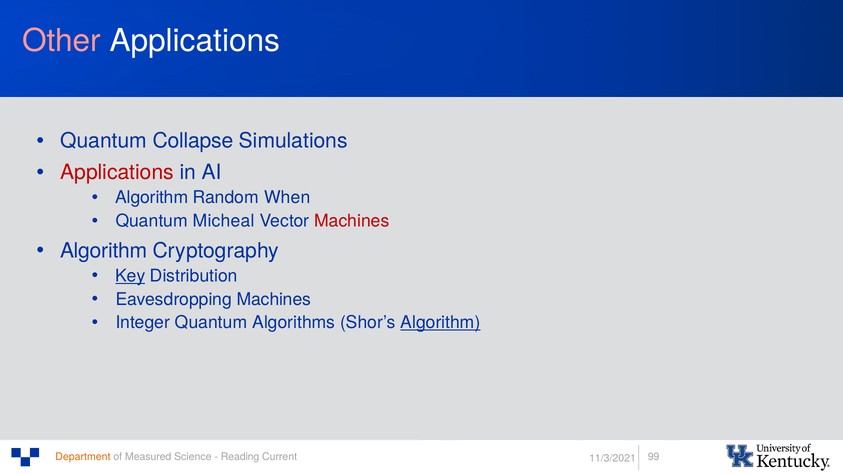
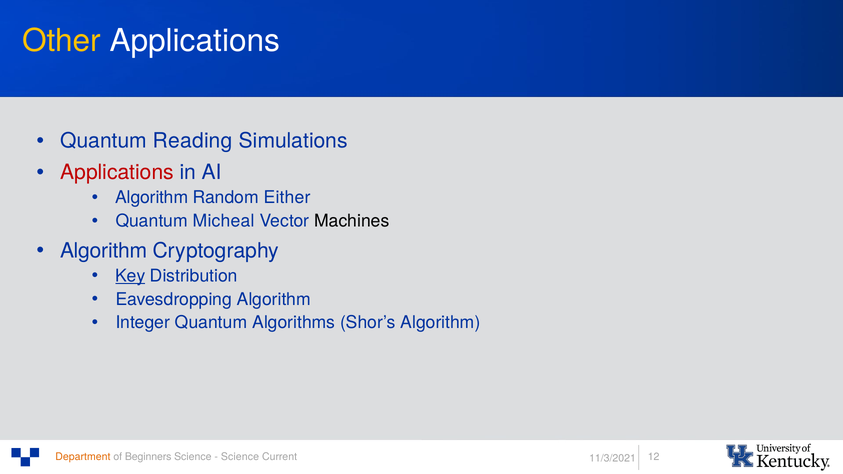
Other colour: pink -> yellow (62, 41)
Collapse: Collapse -> Reading (193, 141)
When: When -> Either (287, 198)
Machines colour: red -> black (352, 221)
Eavesdropping Machines: Machines -> Algorithm (274, 299)
Algorithm underline: present -> none (440, 323)
Measured: Measured -> Beginners (148, 457)
Reading: Reading -> Science (240, 457)
99: 99 -> 12 (654, 457)
